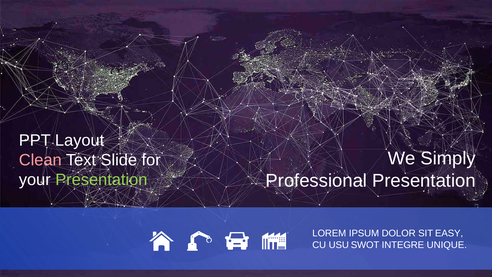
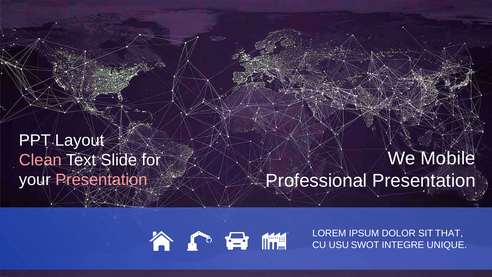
Simply: Simply -> Mobile (448, 158)
Presentation colour: light green -> pink (101, 180)
EASY: EASY -> THAT (449, 233)
